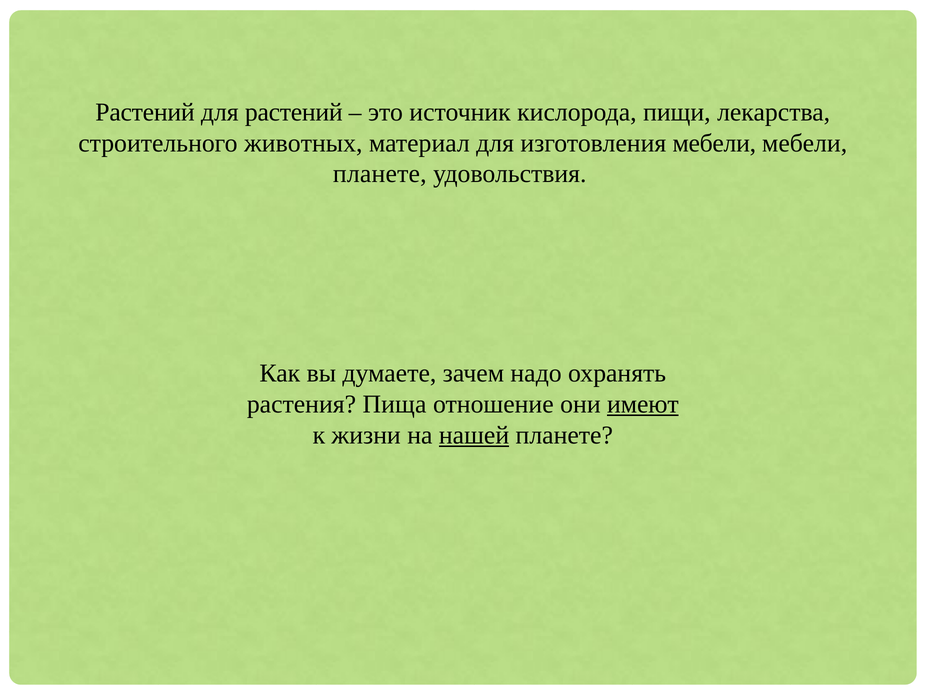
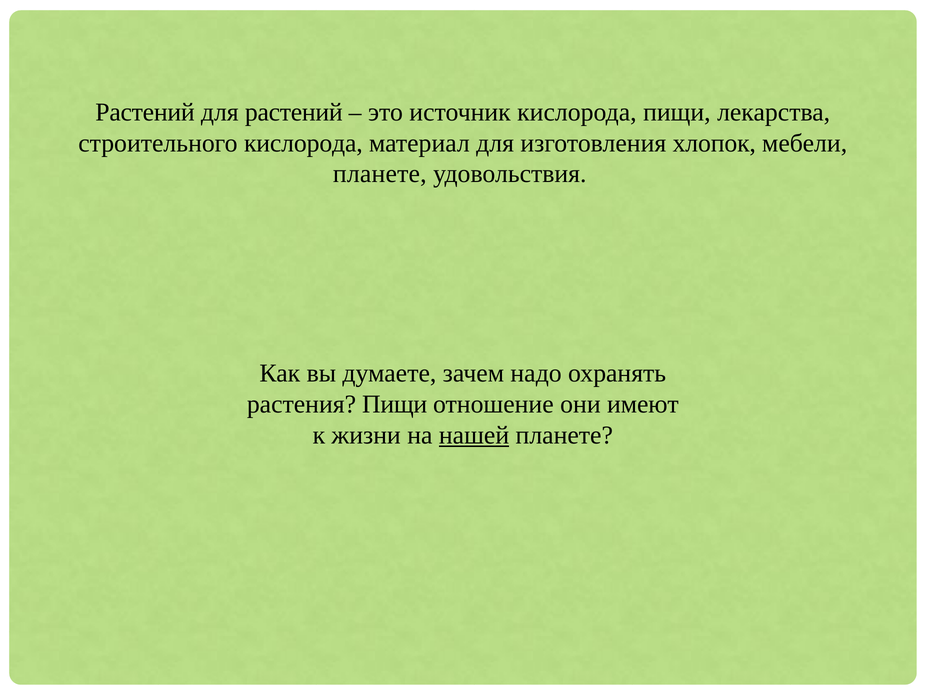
строительного животных: животных -> кислорода (303, 143)
изготовления мебели: мебели -> хлопок (714, 143)
растения Пища: Пища -> Пищи (395, 405)
имеют underline: present -> none (643, 405)
